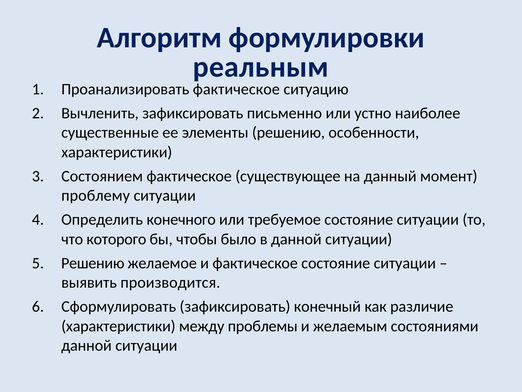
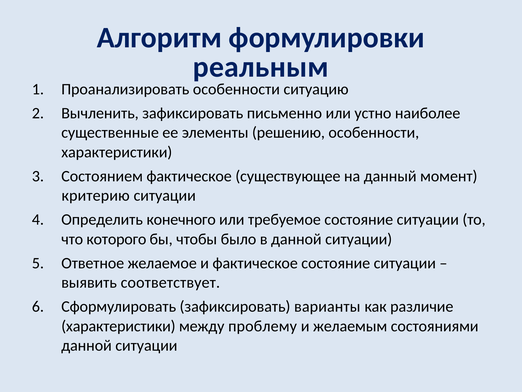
Проанализировать фактическое: фактическое -> особенности (236, 89)
проблему: проблему -> критерию (96, 195)
Решению: Решению -> Ответное (93, 263)
производится: производится -> соответствует (170, 282)
конечный: конечный -> варианты (327, 306)
проблемы: проблемы -> проблему (263, 326)
